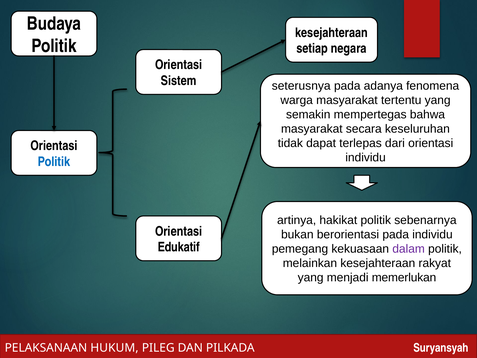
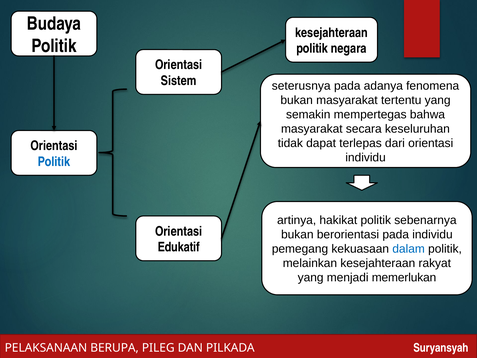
setiap: setiap -> politik (312, 49)
warga: warga -> bukan (297, 100)
dalam colour: purple -> blue (409, 249)
HUKUM: HUKUM -> BERUPA (115, 348)
